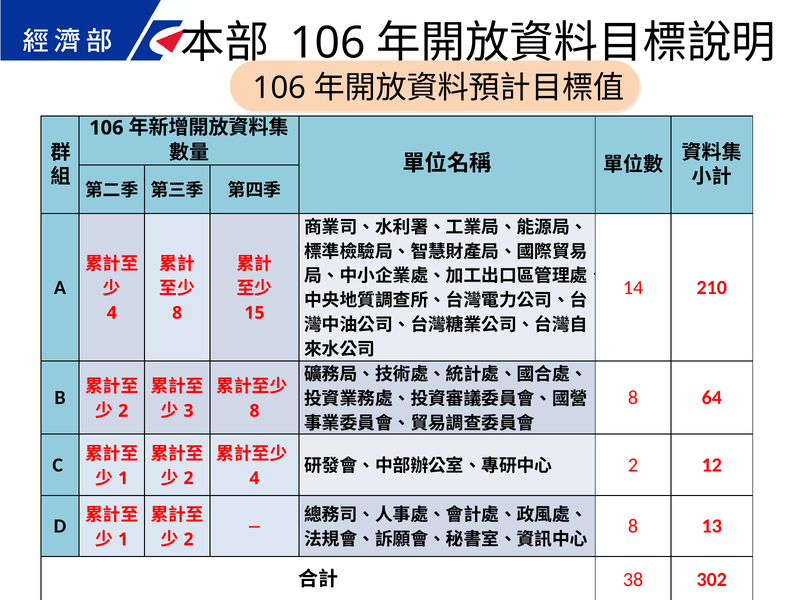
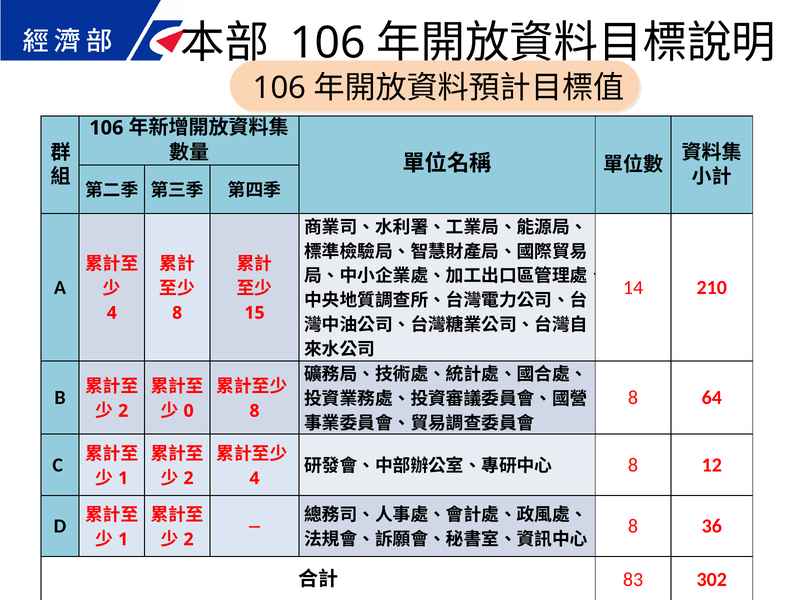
3: 3 -> 0 (189, 411)
2: 2 -> 8 (633, 465)
13: 13 -> 36 (712, 526)
38: 38 -> 83 (633, 579)
